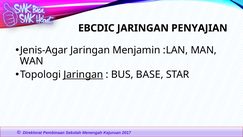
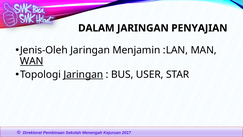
EBCDIC: EBCDIC -> DALAM (96, 28)
Jenis-Agar: Jenis-Agar -> Jenis-Oleh (44, 50)
WAN underline: none -> present (32, 61)
BASE: BASE -> USER (150, 74)
